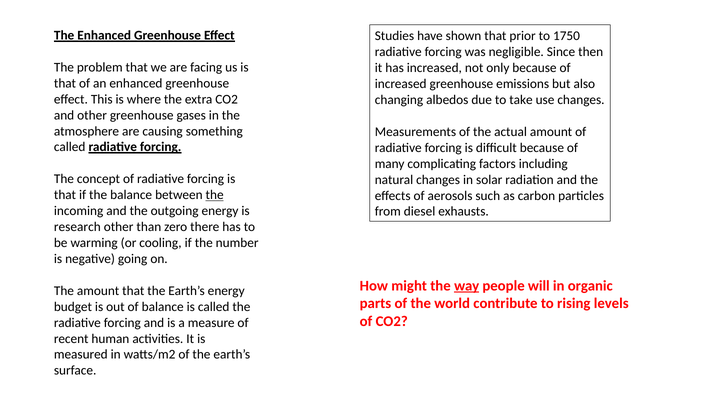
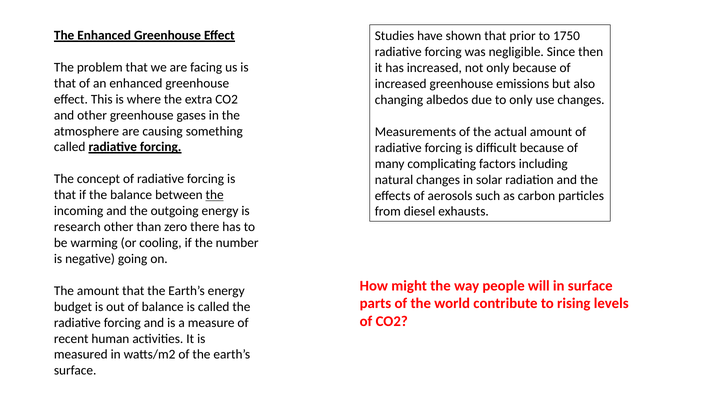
to take: take -> only (521, 100)
way underline: present -> none (467, 286)
in organic: organic -> surface (590, 286)
